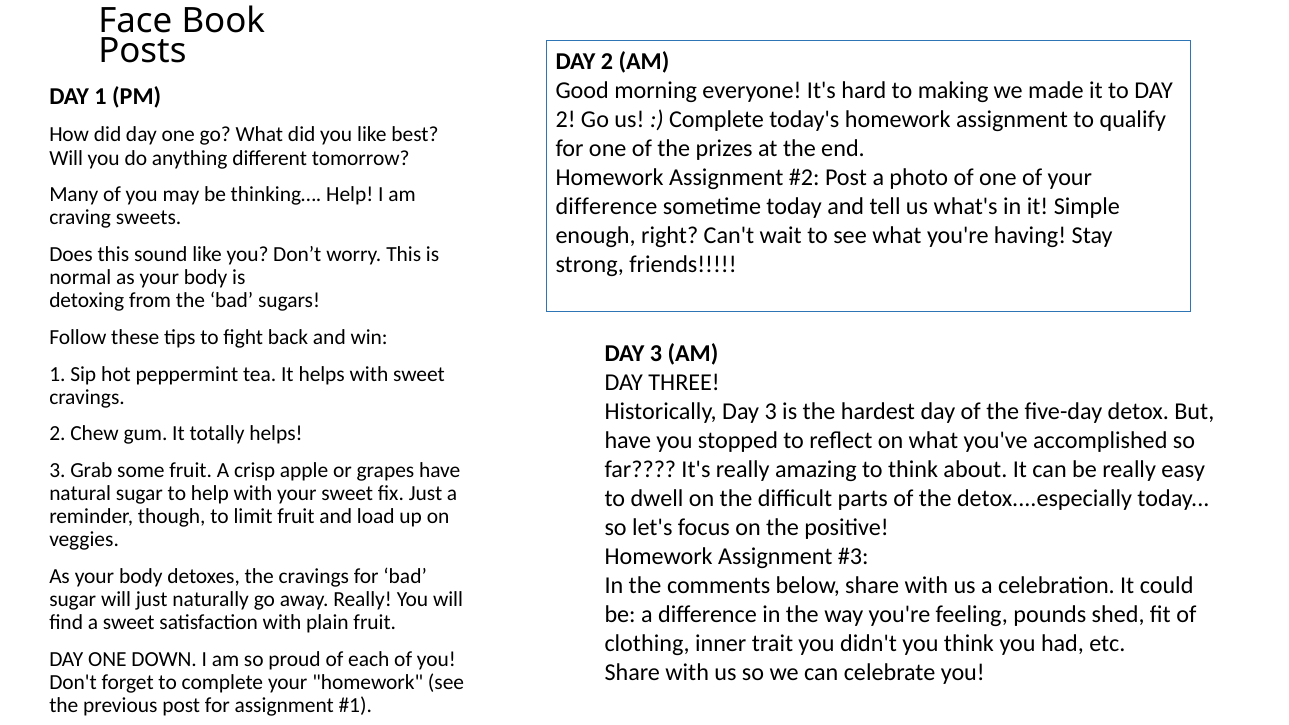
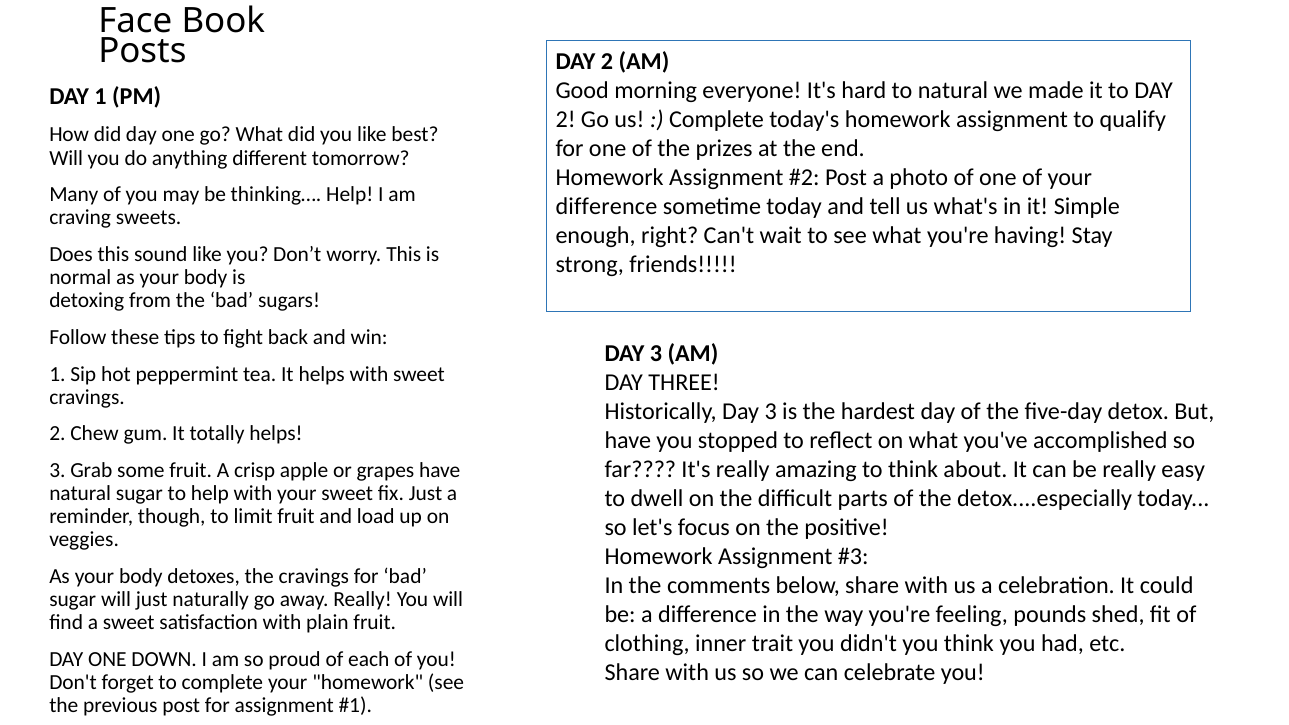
to making: making -> natural (953, 91)
